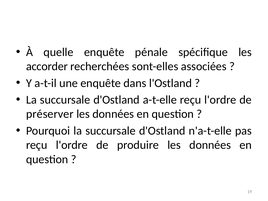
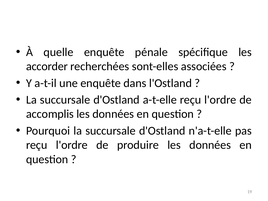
préserver: préserver -> accomplis (50, 114)
